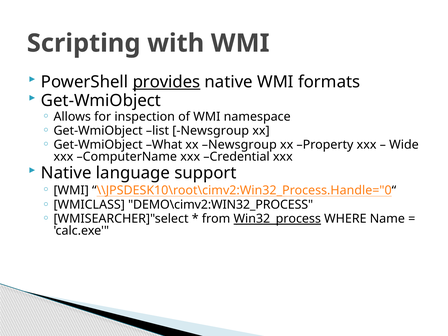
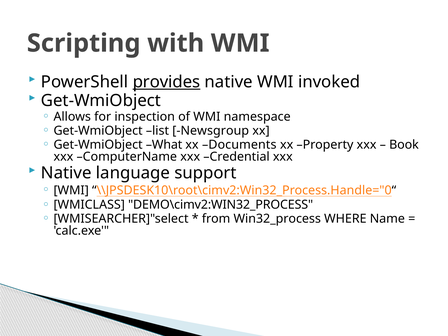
formats: formats -> invoked (329, 82)
xx Newsgroup: Newsgroup -> Documents (239, 145)
Wide: Wide -> Book (404, 145)
Win32_process underline: present -> none (277, 219)
